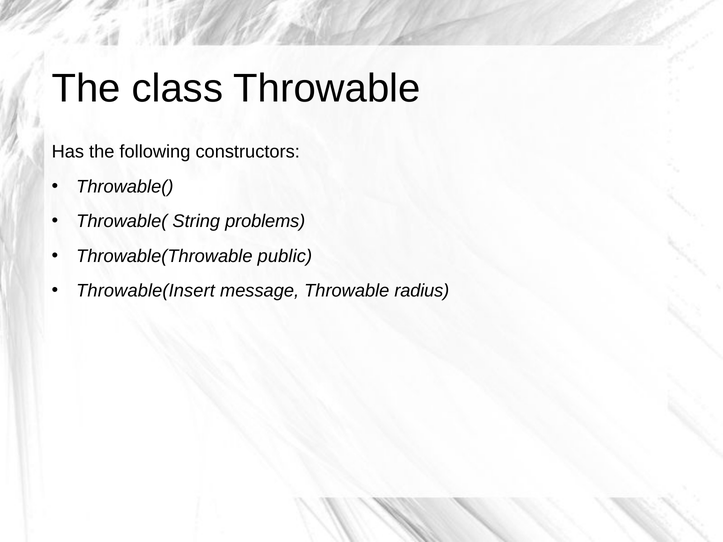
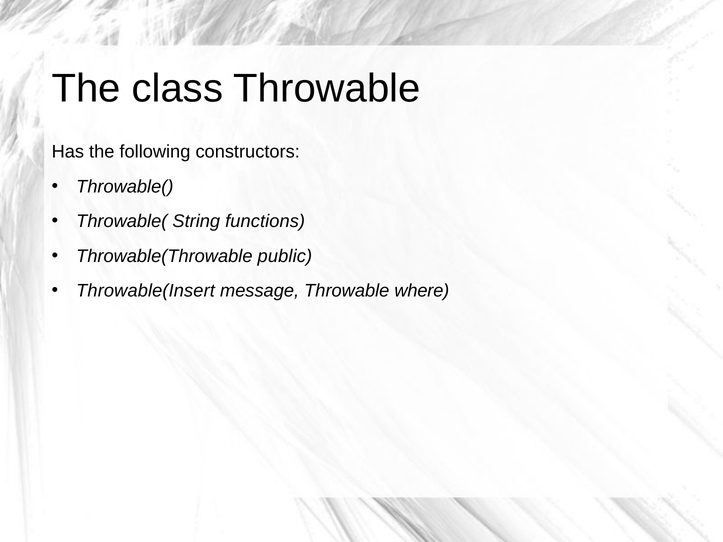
problems: problems -> functions (265, 222)
radius: radius -> where (422, 291)
